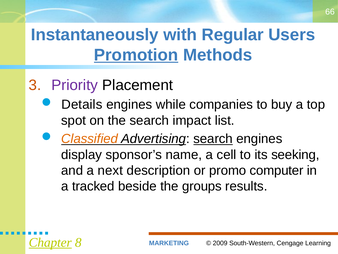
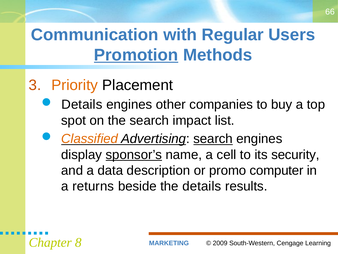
Instantaneously: Instantaneously -> Communication (95, 35)
Priority colour: purple -> orange (75, 85)
while: while -> other (171, 104)
sponsor’s underline: none -> present (134, 154)
seeking: seeking -> security (295, 154)
next: next -> data (110, 170)
tracked: tracked -> returns (93, 186)
the groups: groups -> details (202, 186)
Chapter underline: present -> none (50, 242)
